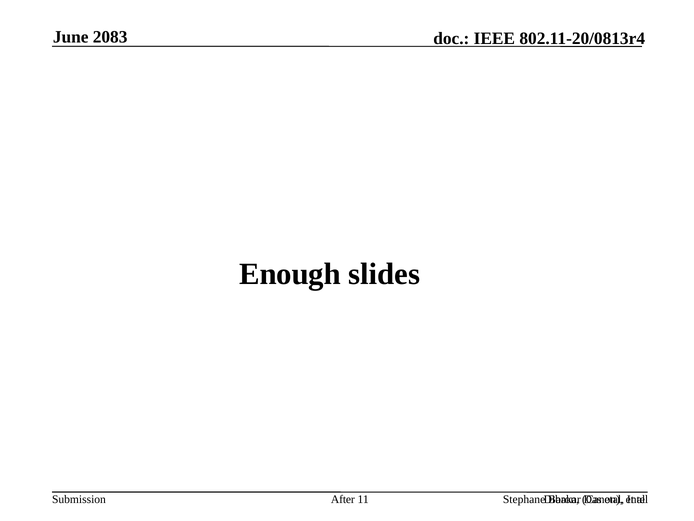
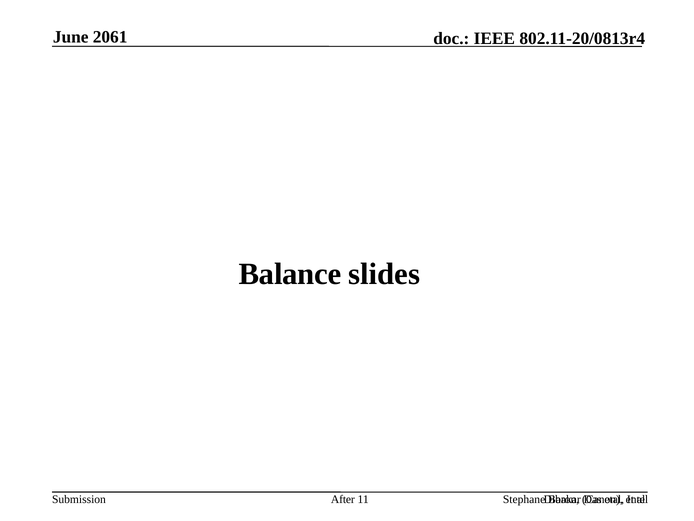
2083: 2083 -> 2061 (110, 37)
Enough: Enough -> Balance (290, 274)
